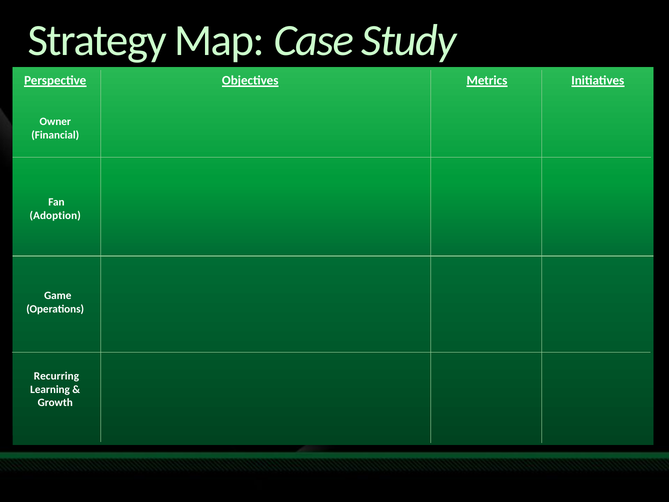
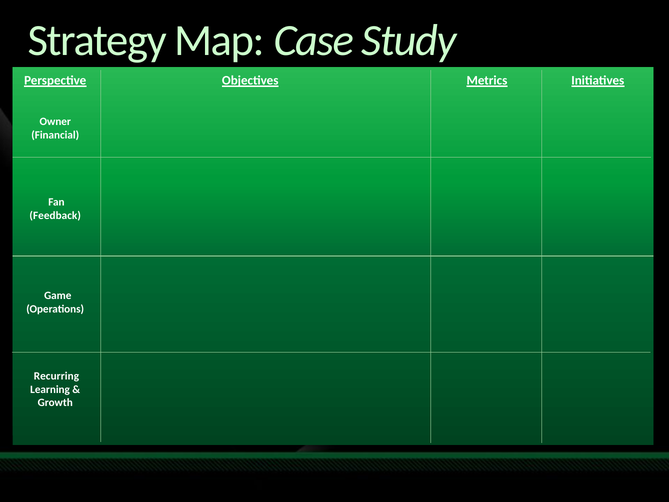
Adoption: Adoption -> Feedback (55, 215)
